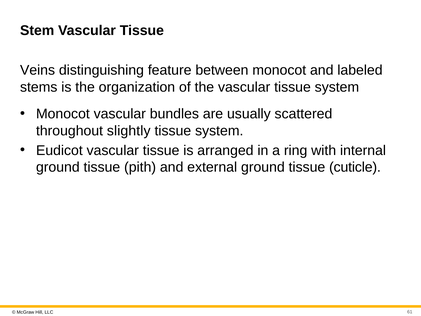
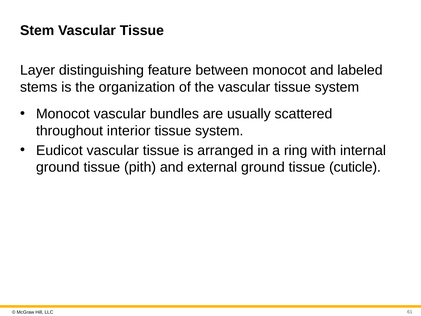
Veins: Veins -> Layer (38, 70)
slightly: slightly -> interior (129, 131)
